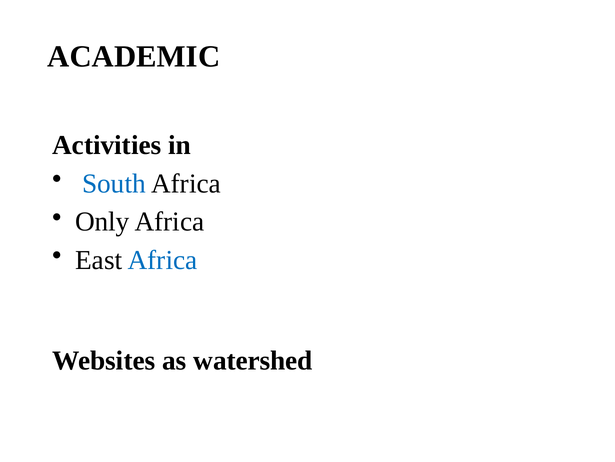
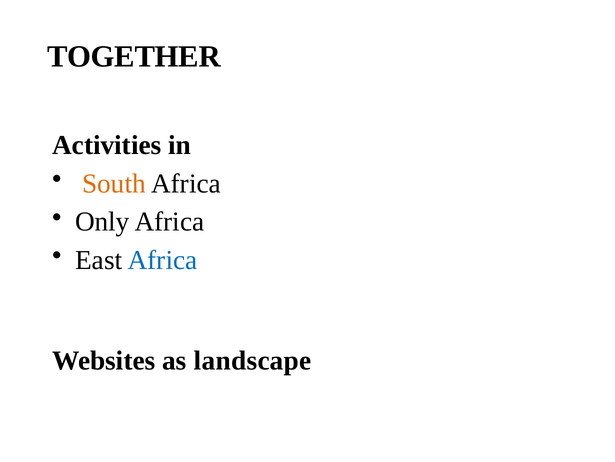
ACADEMIC: ACADEMIC -> TOGETHER (134, 56)
South colour: blue -> orange (114, 183)
watershed: watershed -> landscape (253, 360)
